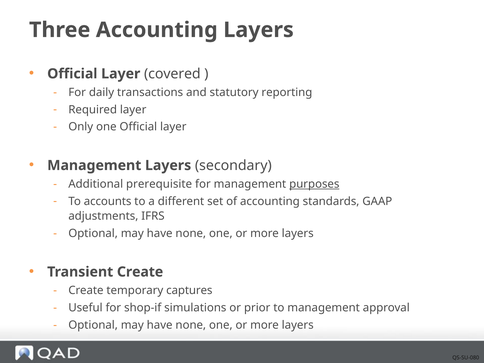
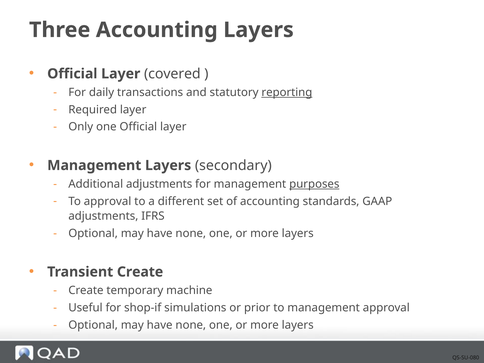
reporting underline: none -> present (287, 92)
Additional prerequisite: prerequisite -> adjustments (159, 184)
To accounts: accounts -> approval (108, 201)
captures: captures -> machine (189, 291)
